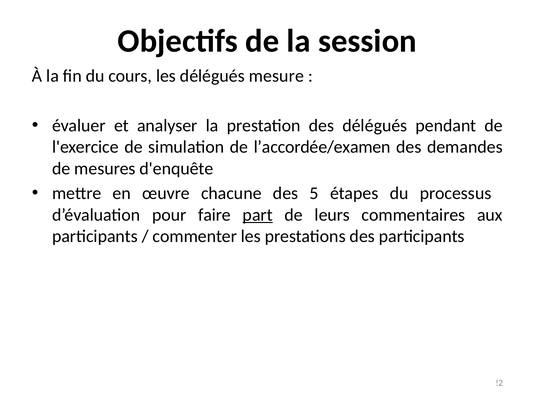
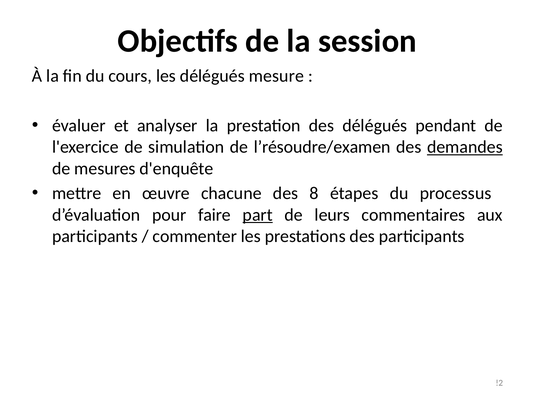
l’accordée/examen: l’accordée/examen -> l’résoudre/examen (322, 147)
demandes underline: none -> present (465, 147)
5: 5 -> 8 (314, 194)
